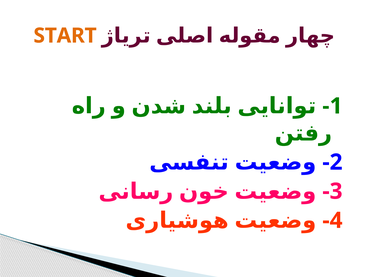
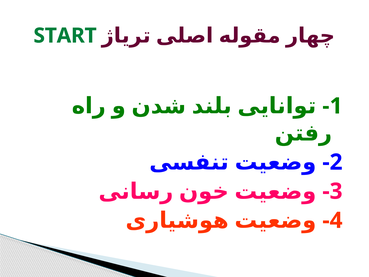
START colour: orange -> green (65, 36)
